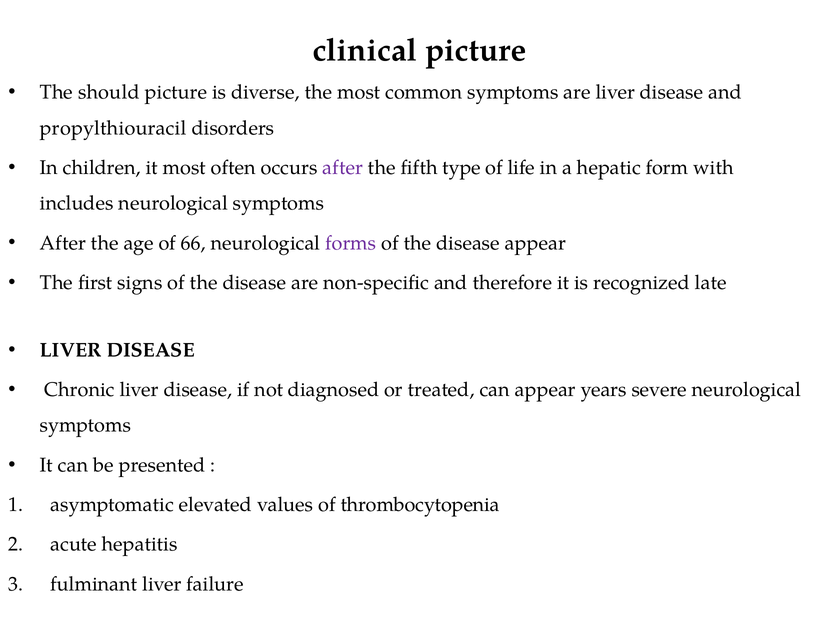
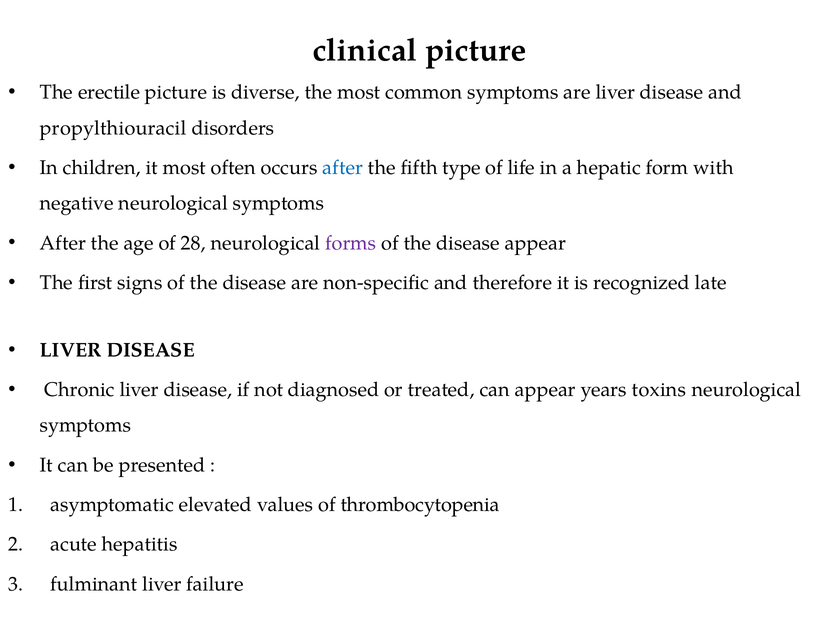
should: should -> erectile (109, 92)
after colour: purple -> blue (343, 168)
includes: includes -> negative (77, 203)
66: 66 -> 28 (193, 243)
severe: severe -> toxins (659, 390)
